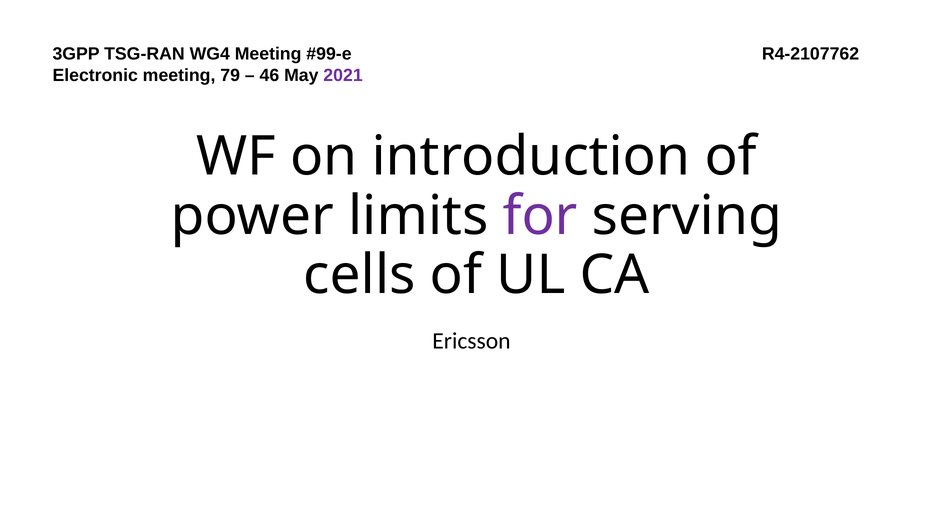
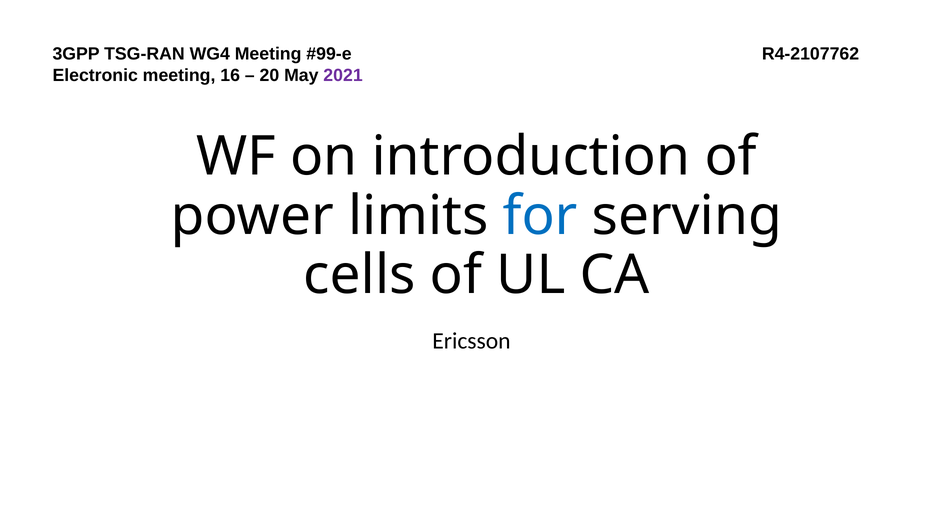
79: 79 -> 16 (230, 75)
46: 46 -> 20 (269, 75)
for colour: purple -> blue (540, 216)
